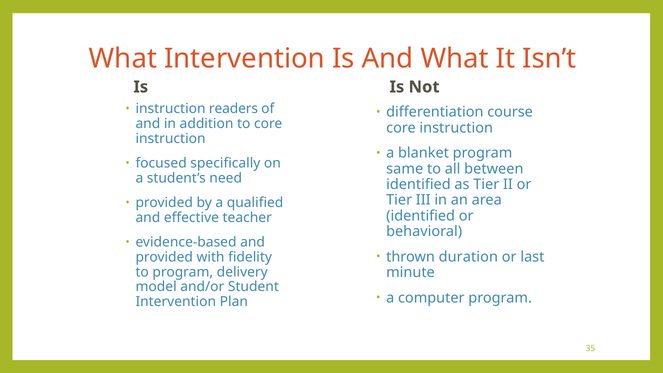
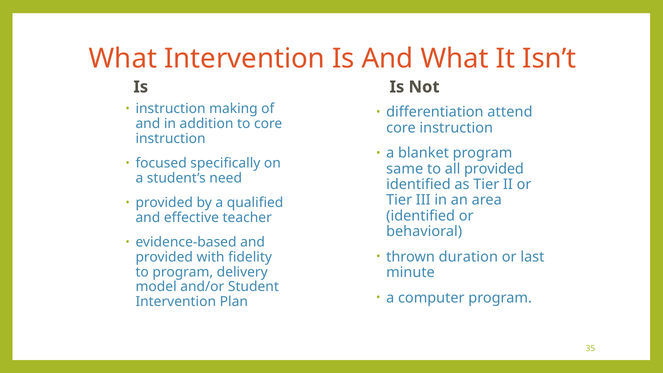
readers: readers -> making (233, 109)
course: course -> attend (510, 112)
all between: between -> provided (494, 169)
